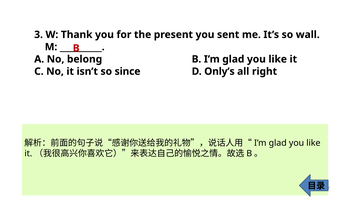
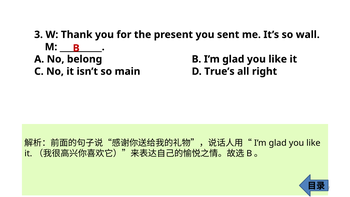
since: since -> main (127, 71)
Only’s: Only’s -> True’s (219, 71)
